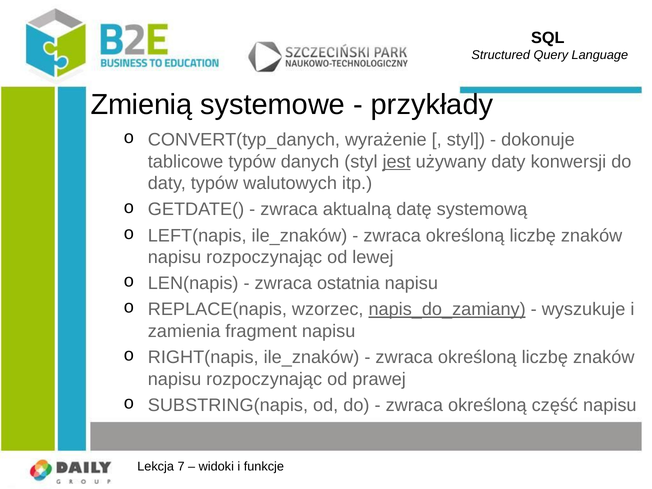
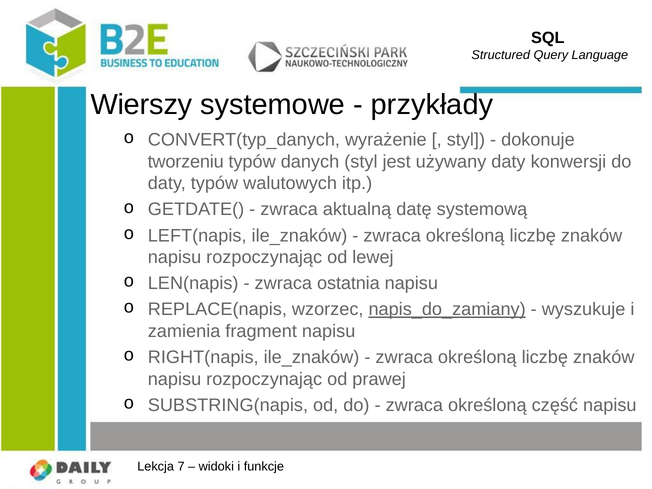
Zmienią: Zmienią -> Wierszy (141, 104)
tablicowe: tablicowe -> tworzeniu (186, 162)
jest underline: present -> none (397, 162)
